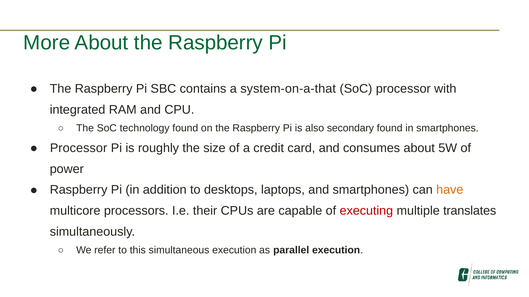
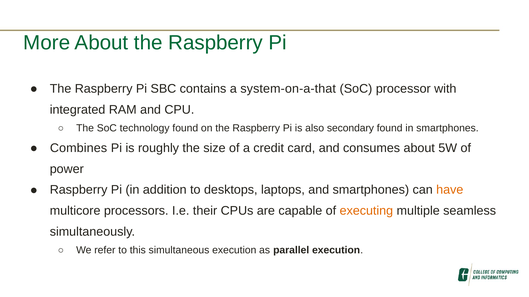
Processor: Processor -> Combines (79, 148)
executing colour: red -> orange (366, 211)
translates: translates -> seamless (470, 211)
